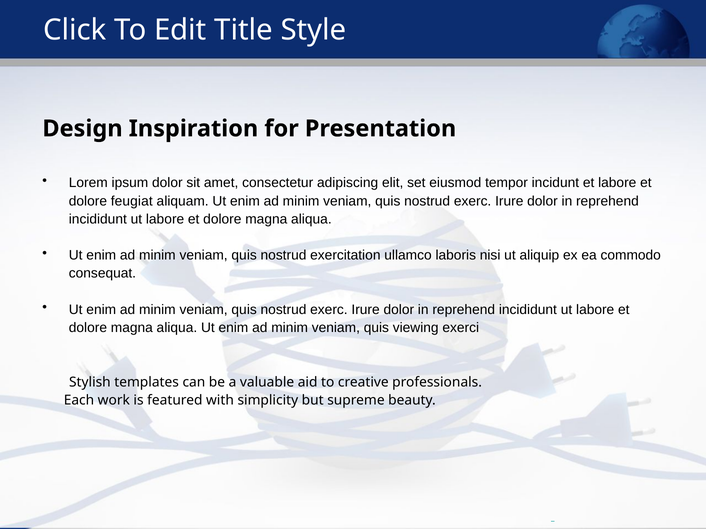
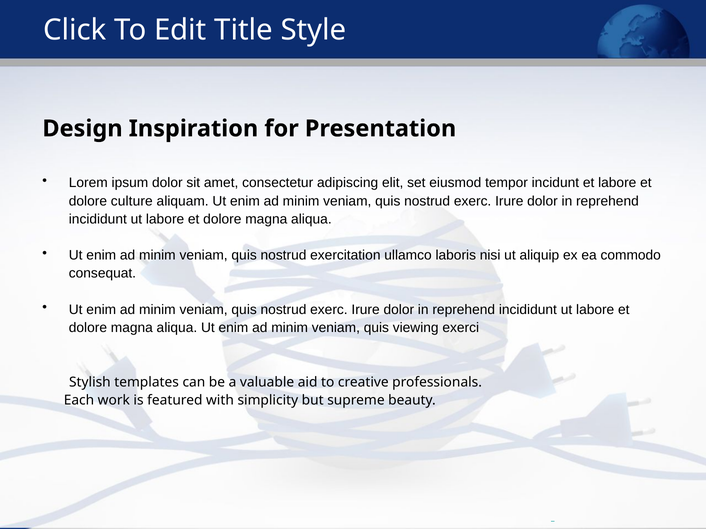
feugiat: feugiat -> culture (132, 201)
